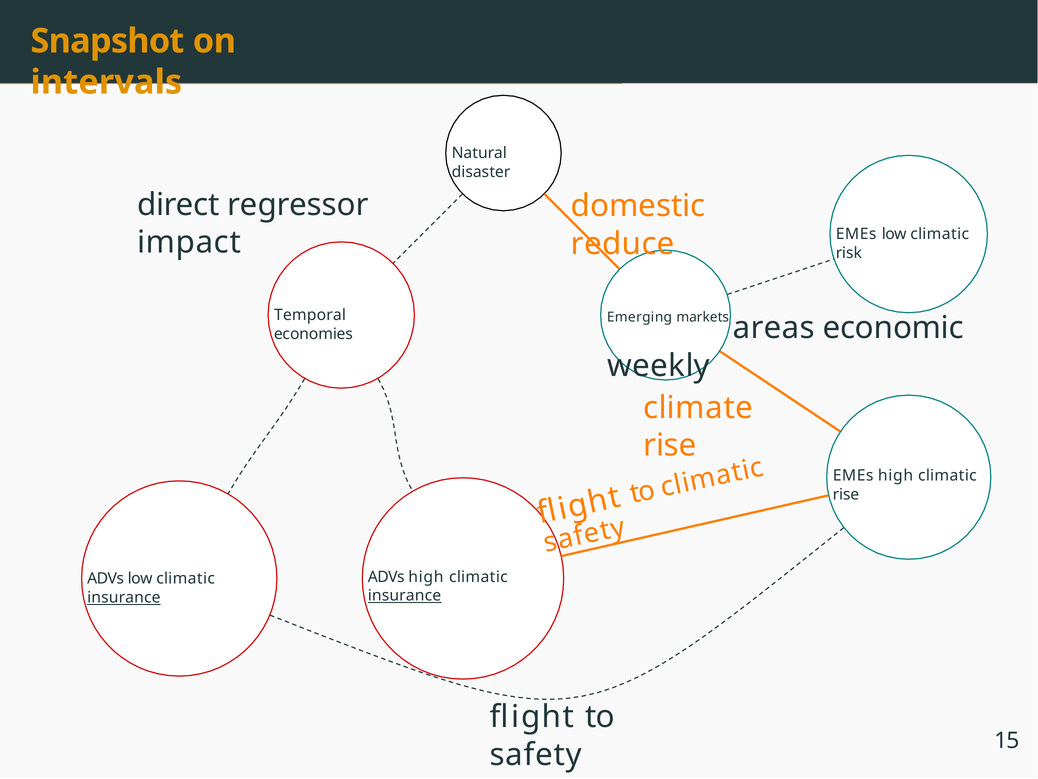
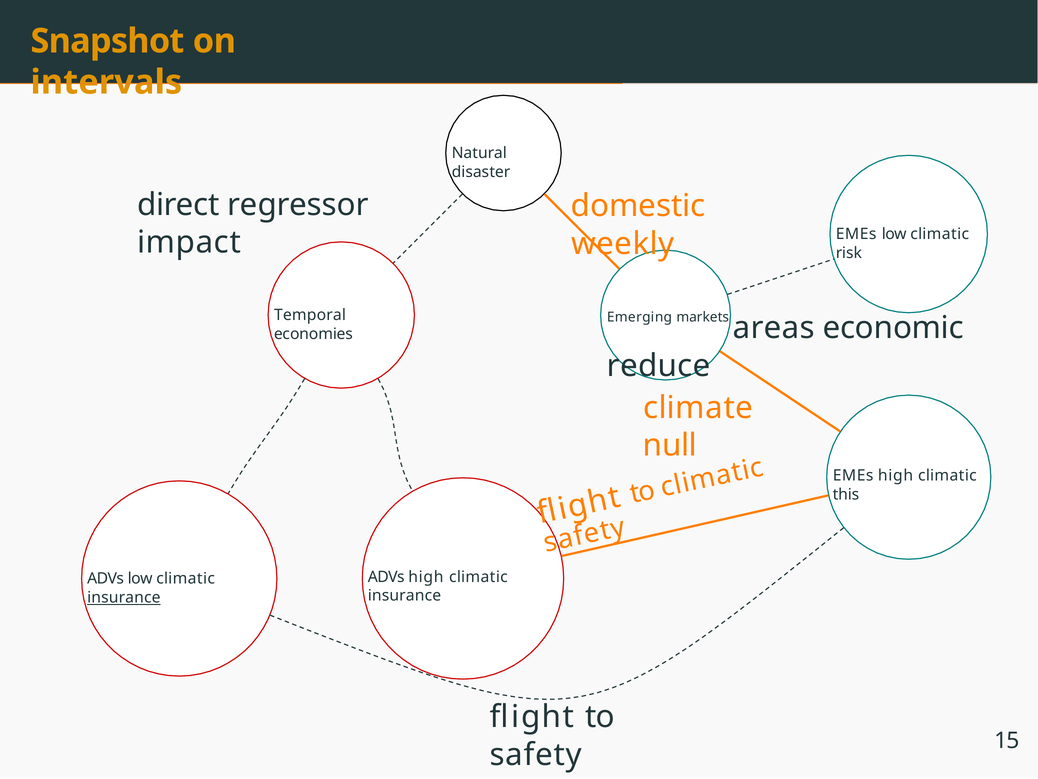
reduce: reduce -> weekly (623, 244)
weekly: weekly -> reduce (659, 366)
rise: rise -> null (670, 446)
rise: rise -> this (846, 495)
insurance underline: present -> none (404, 596)
